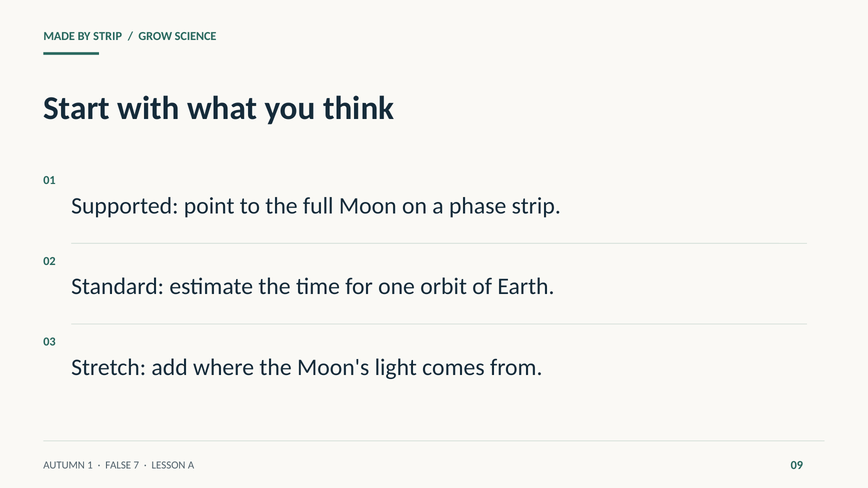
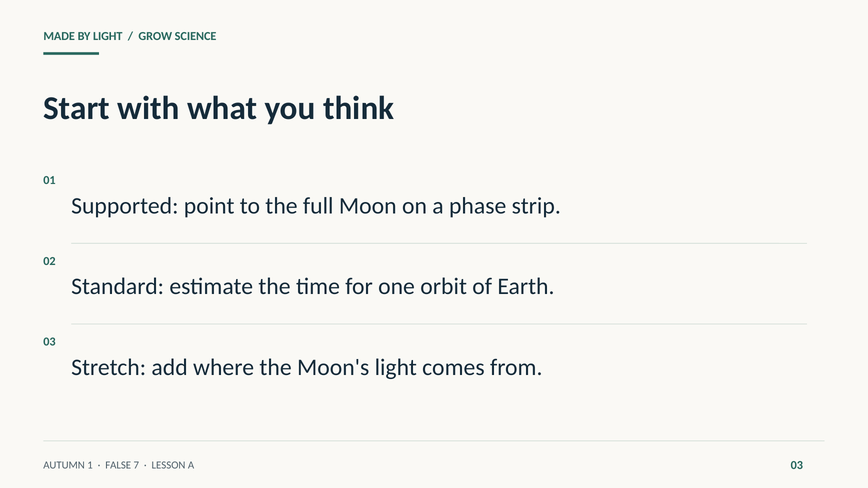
BY STRIP: STRIP -> LIGHT (108, 36)
A 09: 09 -> 03 (797, 465)
